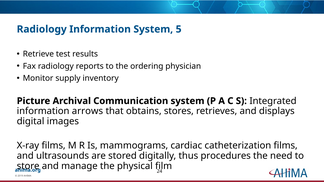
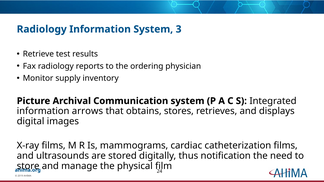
5: 5 -> 3 (179, 29)
procedures: procedures -> notification (226, 156)
